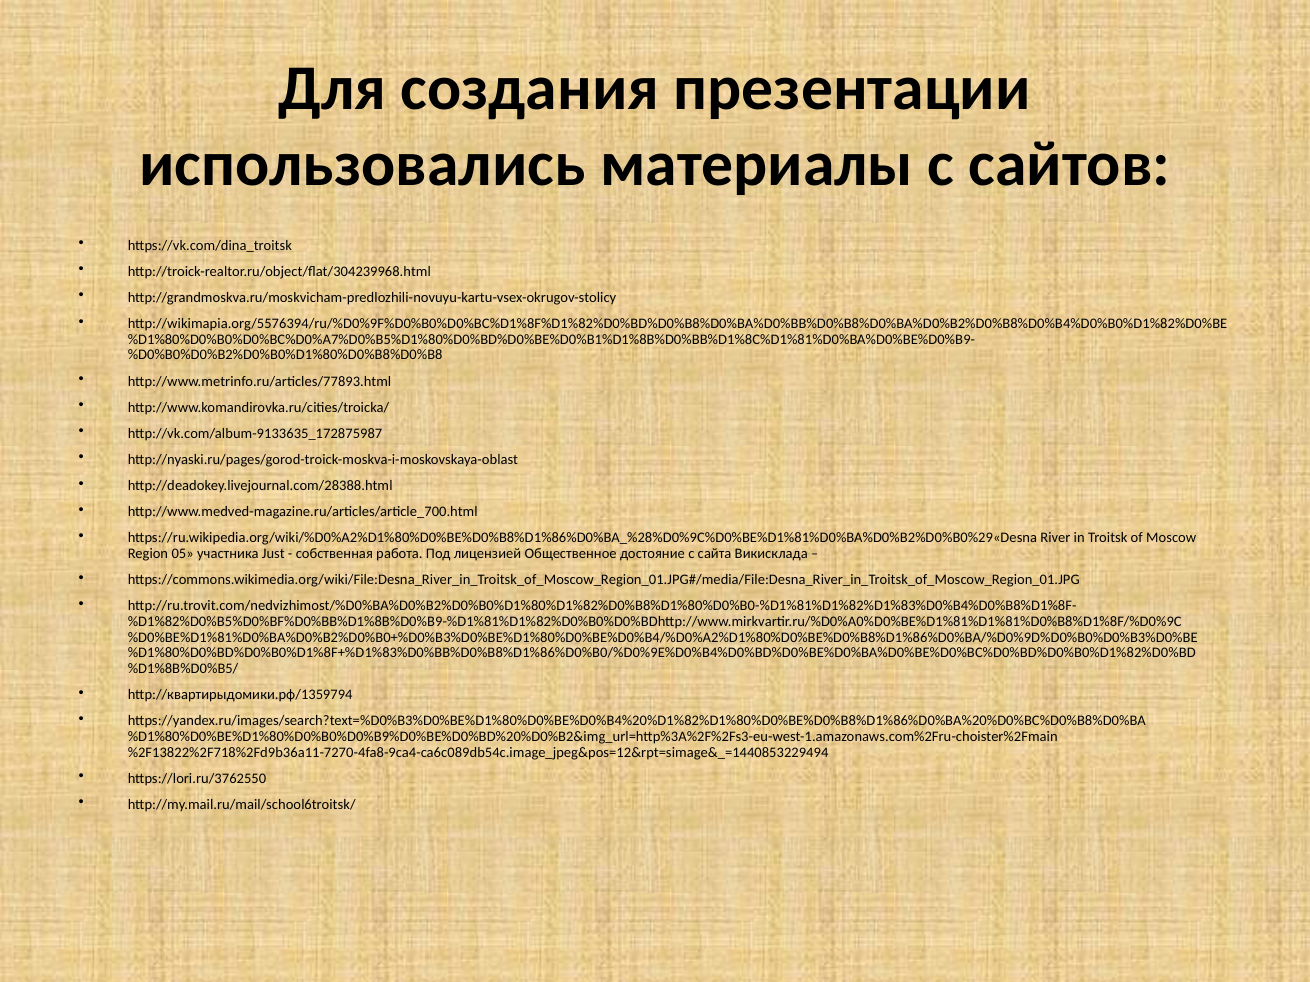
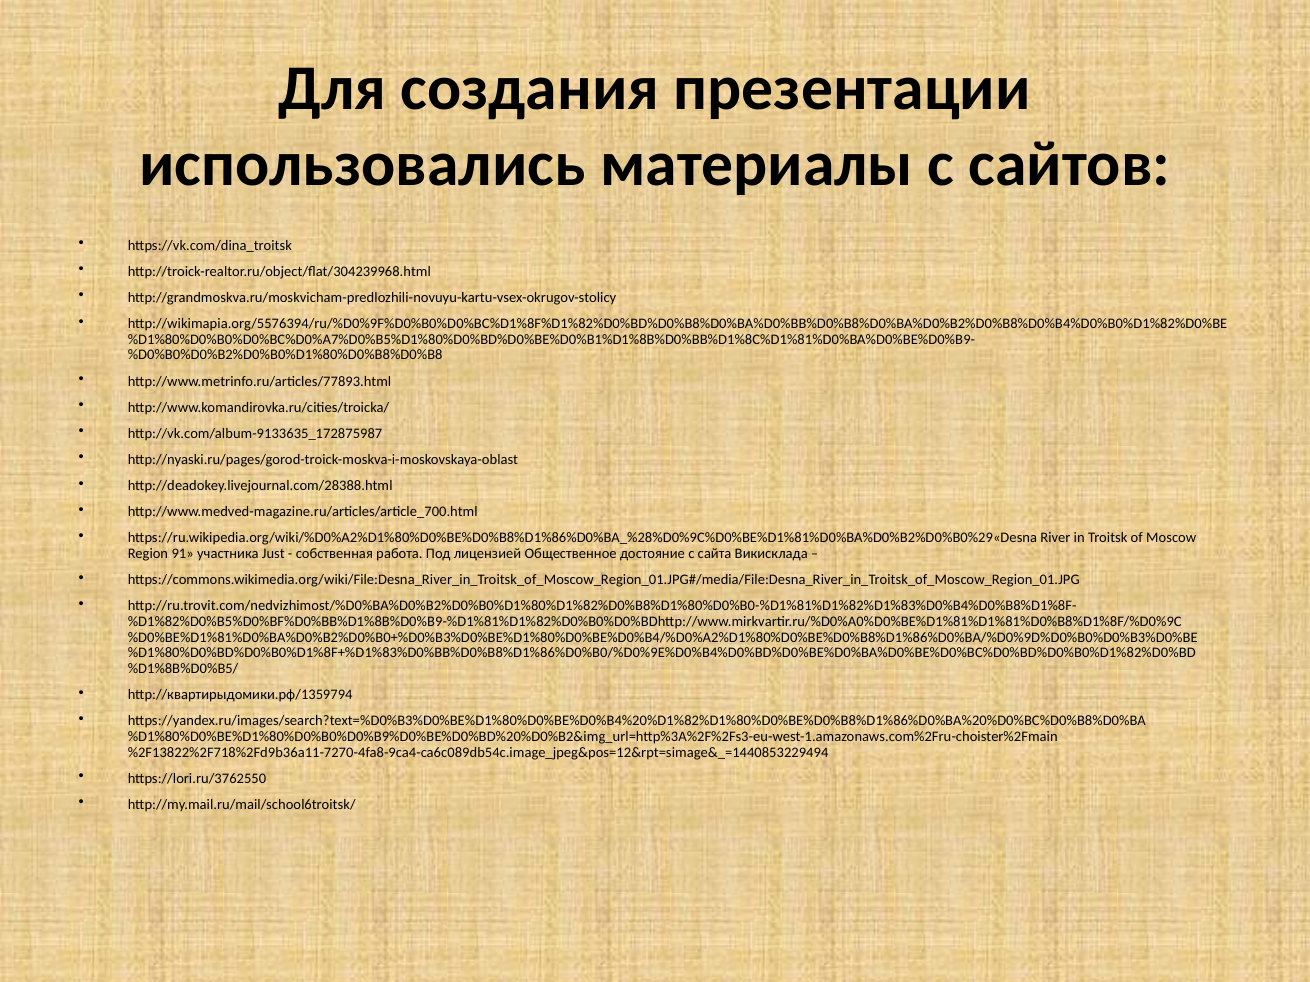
05: 05 -> 91 (183, 554)
